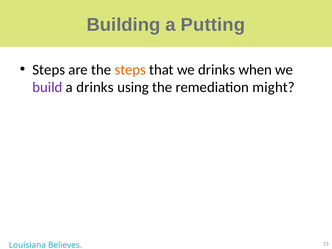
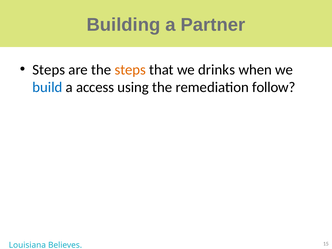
Putting: Putting -> Partner (213, 25)
build colour: purple -> blue (47, 87)
a drinks: drinks -> access (95, 87)
might: might -> follow (274, 87)
